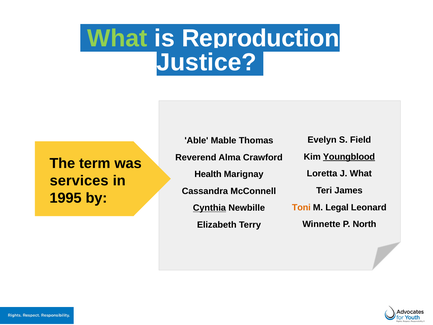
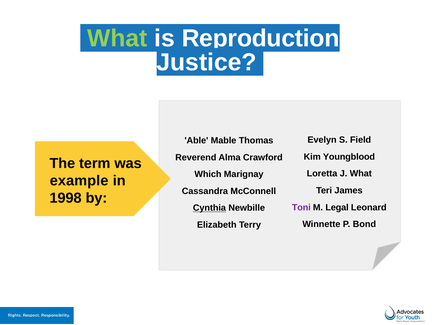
Youngblood underline: present -> none (349, 157)
Health: Health -> Which (208, 174)
services: services -> example (79, 180)
1995: 1995 -> 1998 (66, 198)
Toni colour: orange -> purple (301, 207)
North: North -> Bond (364, 224)
